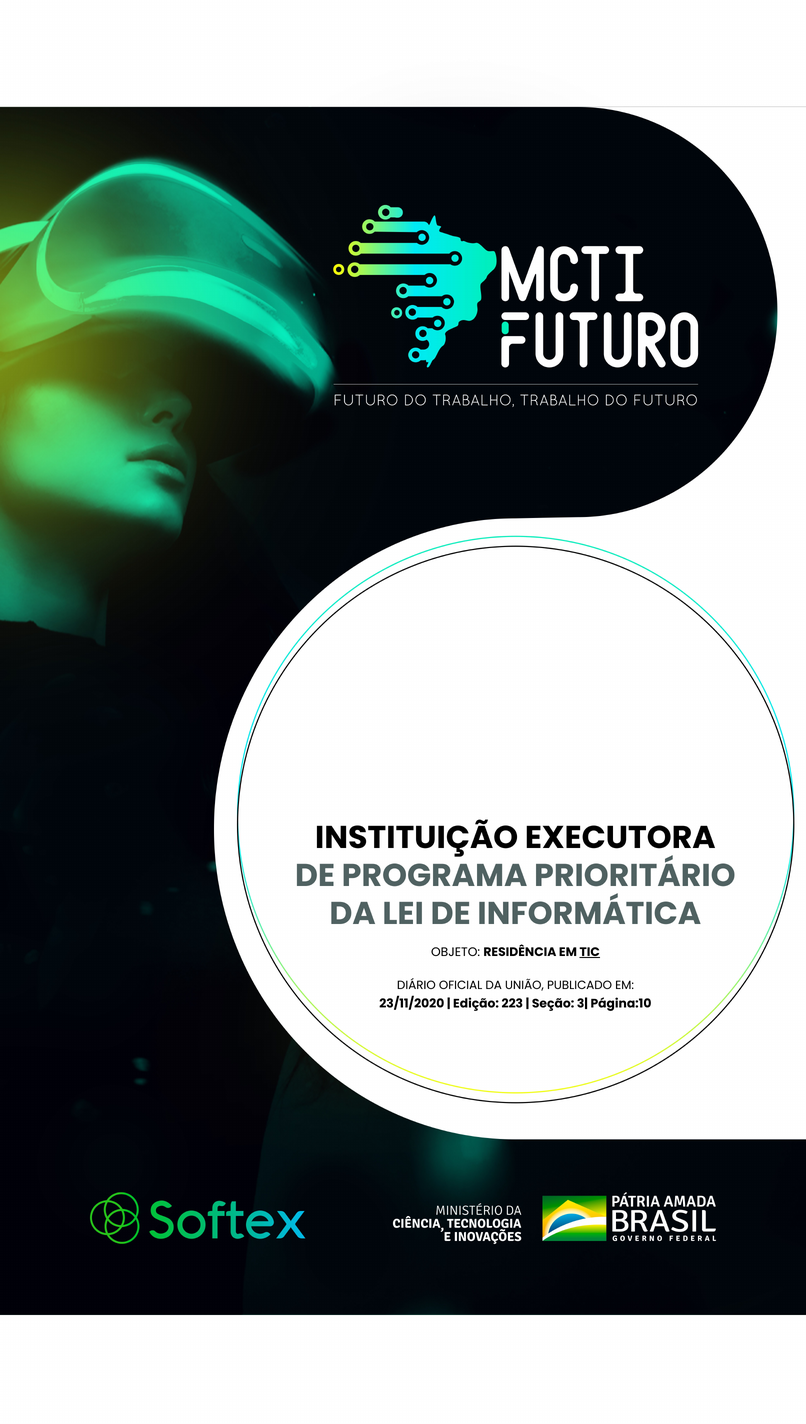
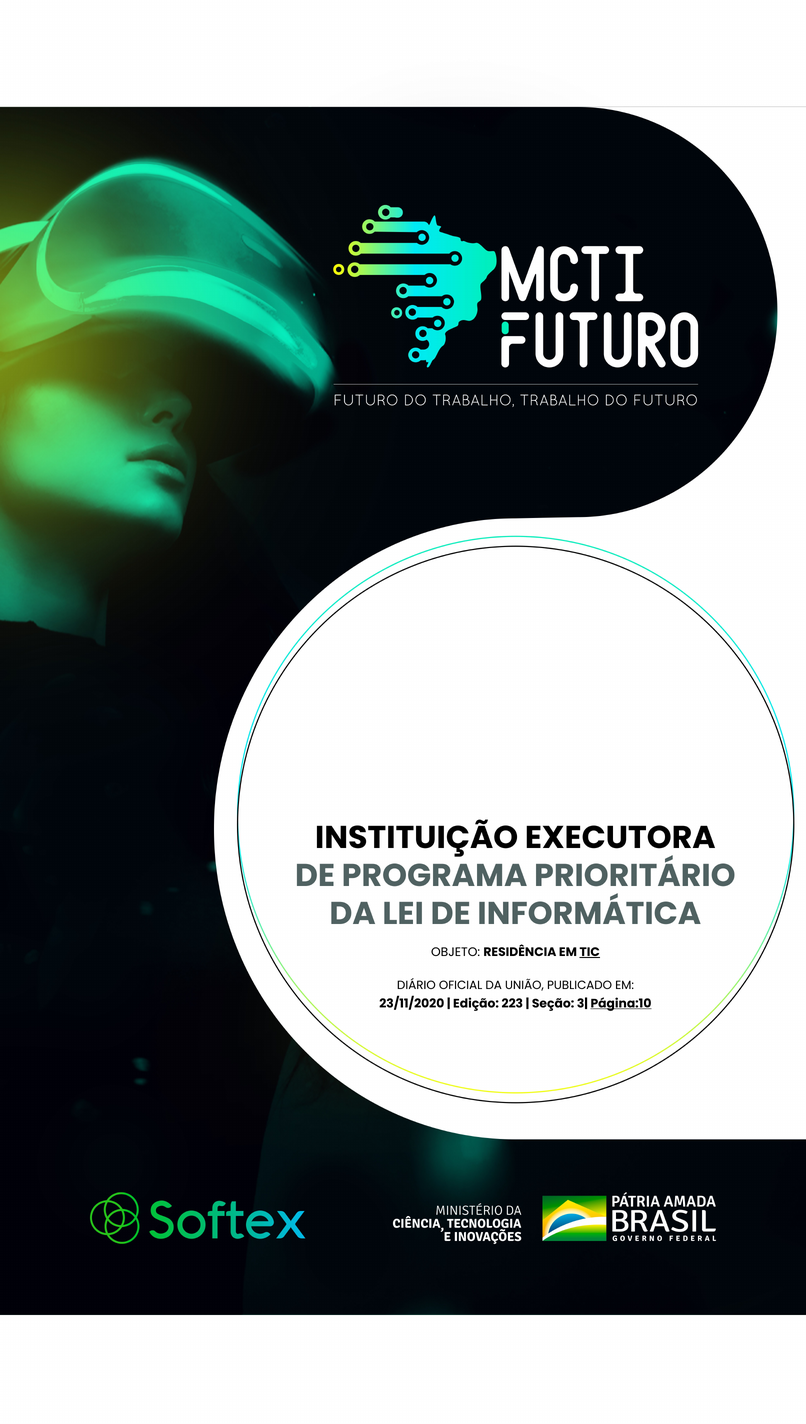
Página:10 underline: none -> present (621, 1003)
